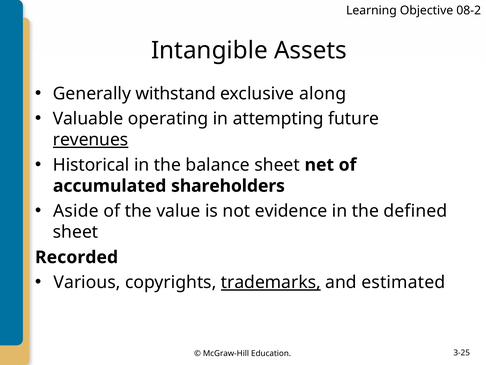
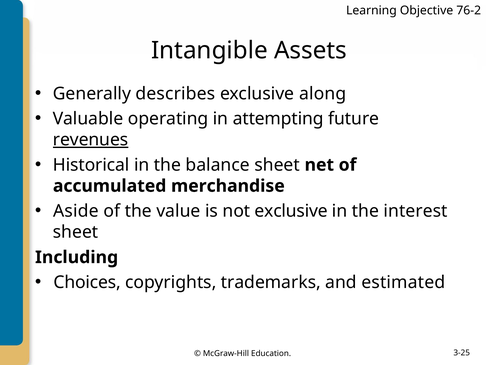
08-2: 08-2 -> 76-2 (469, 10)
withstand: withstand -> describes (175, 93)
shareholders: shareholders -> merchandise (228, 186)
not evidence: evidence -> exclusive (291, 211)
defined: defined -> interest (416, 211)
Recorded: Recorded -> Including (77, 257)
Various: Various -> Choices (87, 282)
trademarks underline: present -> none (271, 282)
